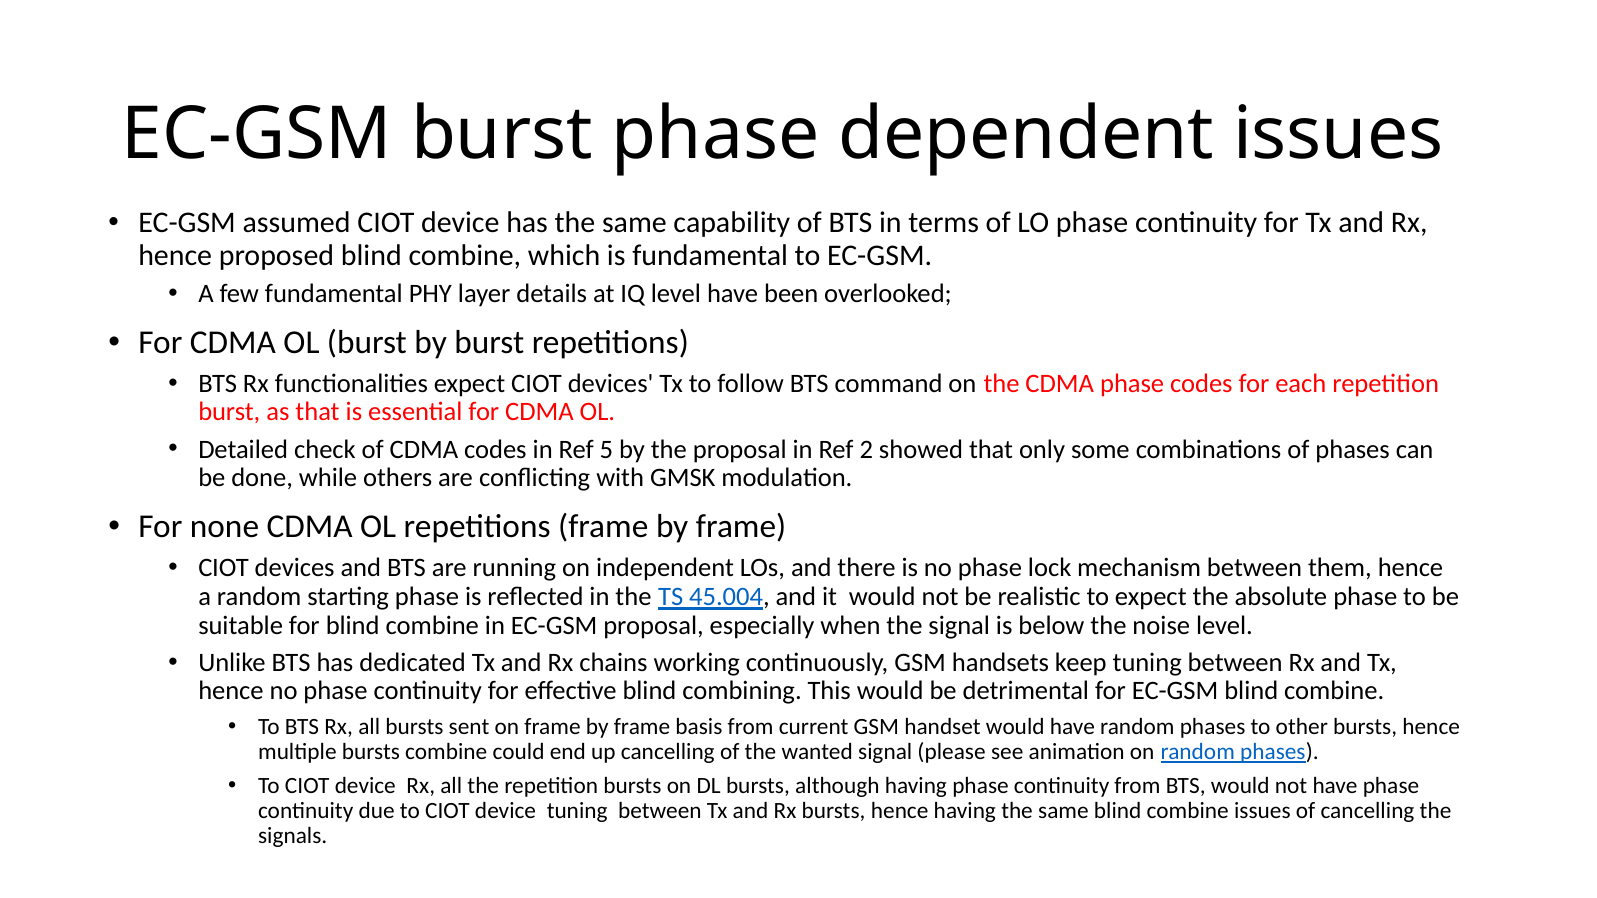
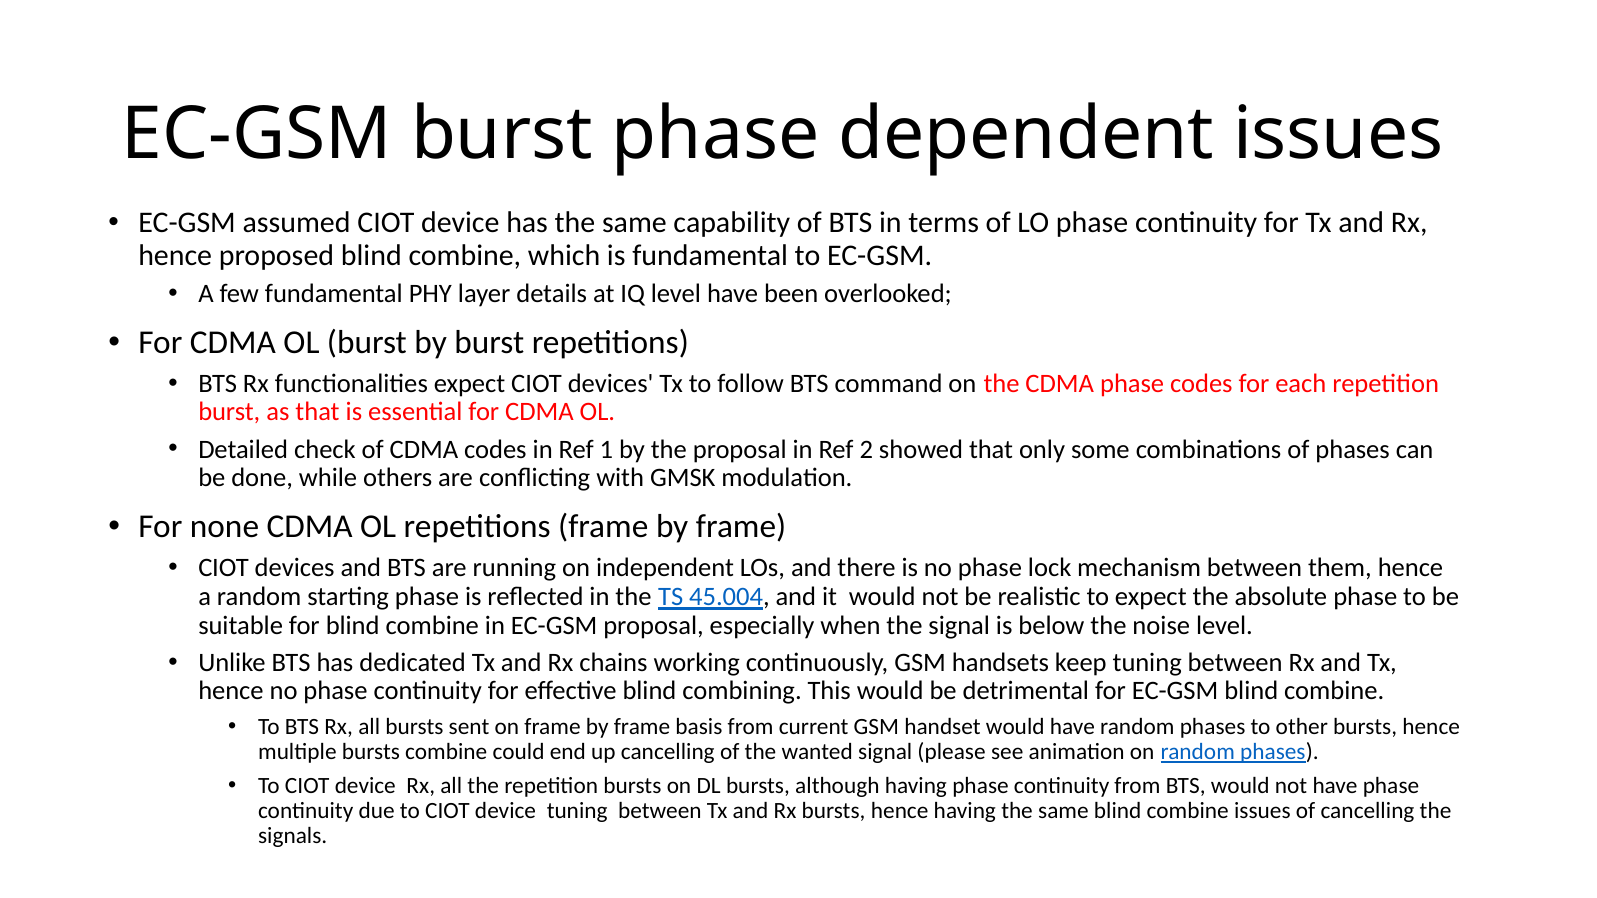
5: 5 -> 1 (606, 449)
